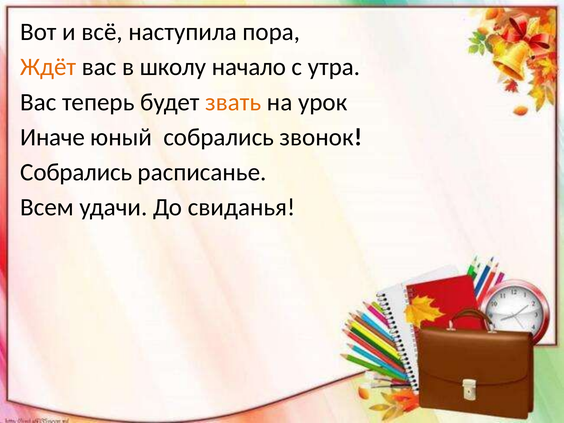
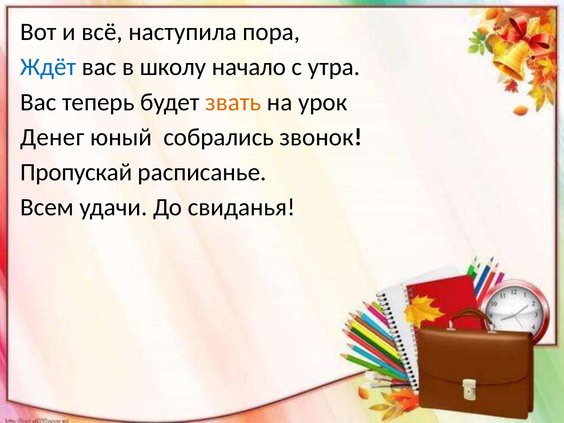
Ждёт colour: orange -> blue (48, 67)
Иначе: Иначе -> Денег (52, 137)
Собрались: Собрались -> Пропускай (76, 172)
